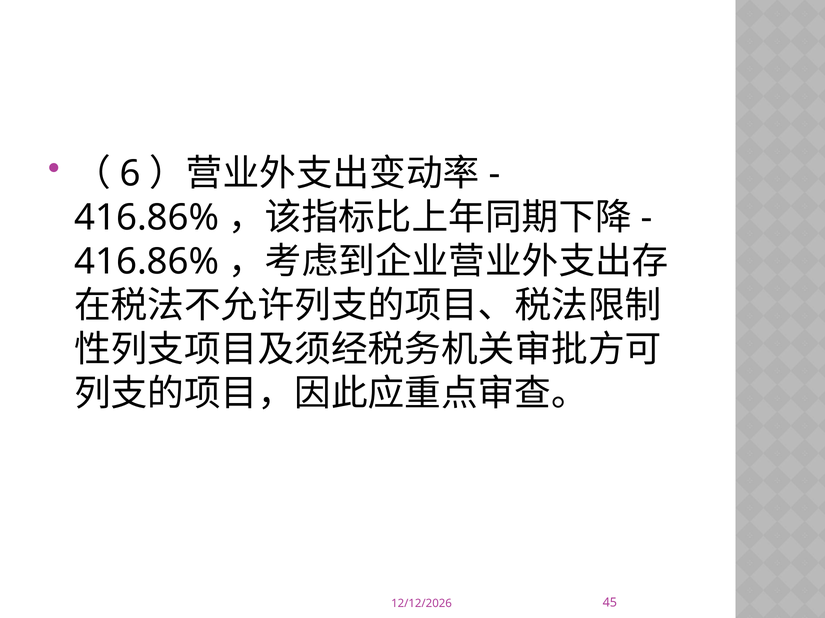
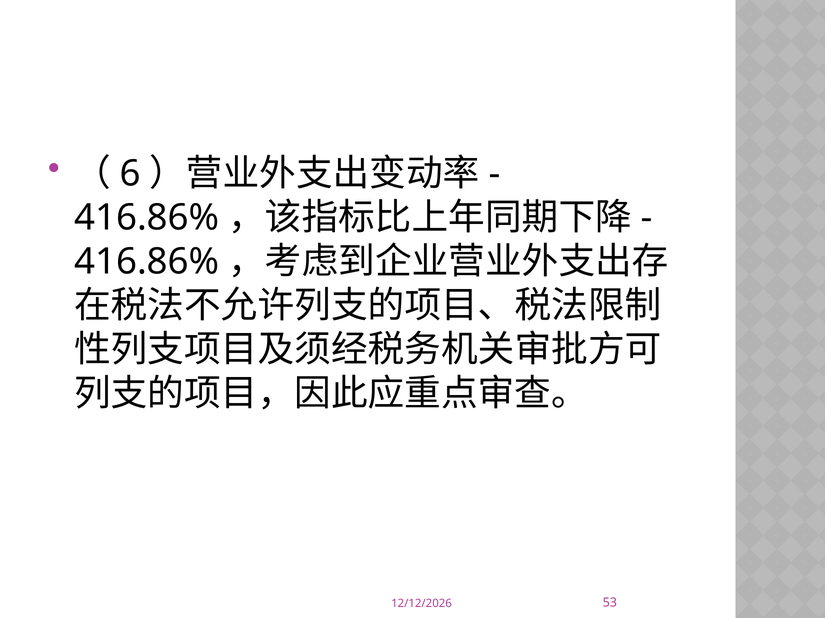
45: 45 -> 53 (610, 603)
